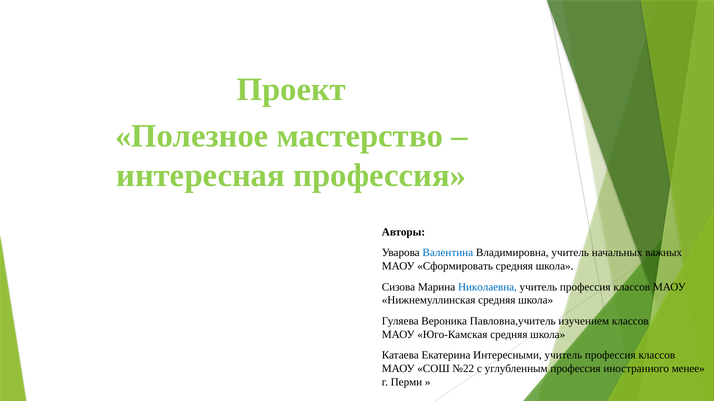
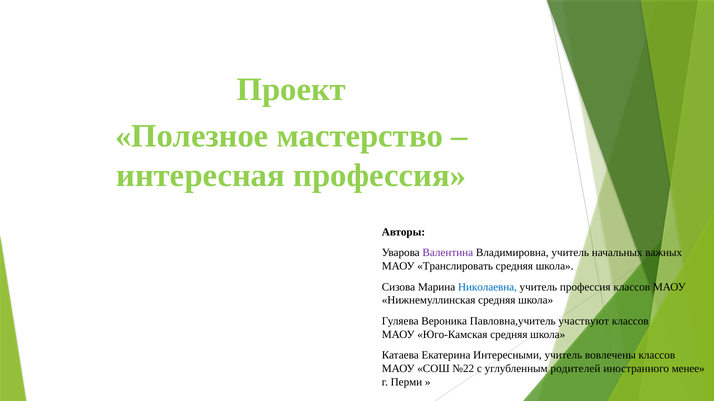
Валентина colour: blue -> purple (448, 253)
Сформировать: Сформировать -> Транслировать (455, 266)
изучением: изучением -> участвуют (584, 322)
профессия: профессия -> вовлечены (610, 356)
углубленным профессия: профессия -> родителей (575, 369)
